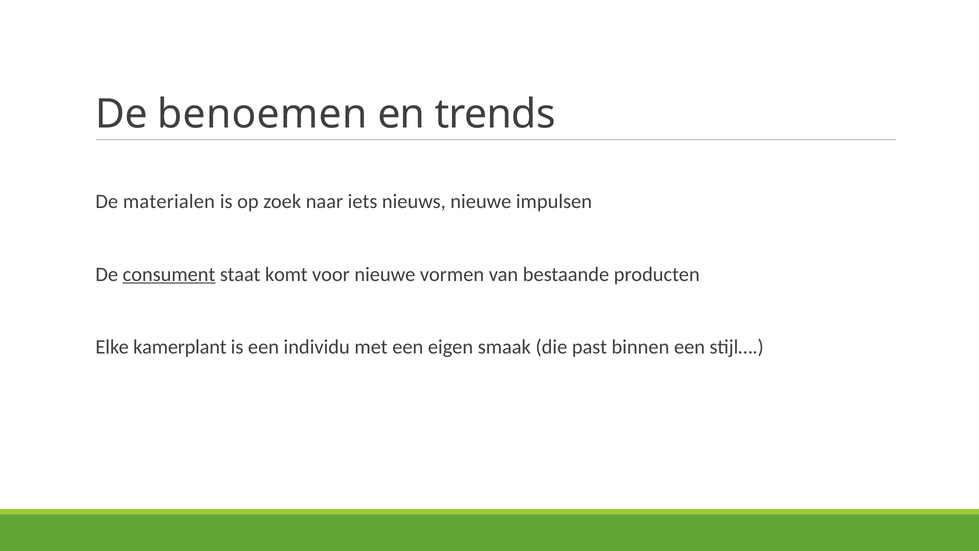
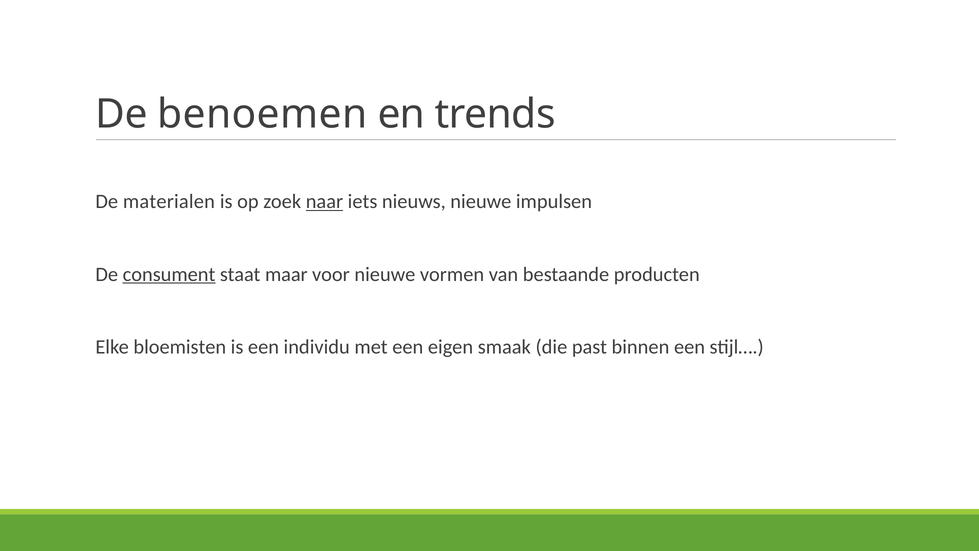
naar underline: none -> present (324, 202)
komt: komt -> maar (286, 274)
kamerplant: kamerplant -> bloemisten (180, 347)
